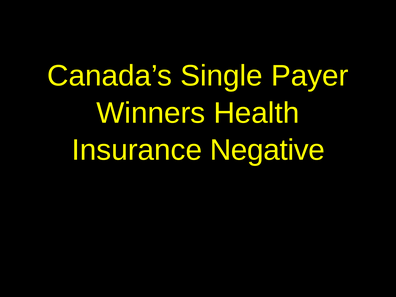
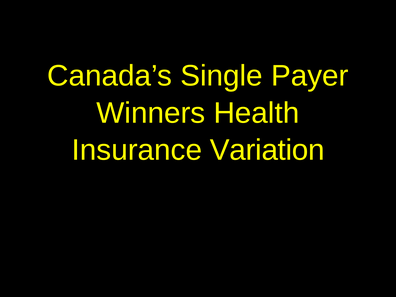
Negative: Negative -> Variation (267, 150)
